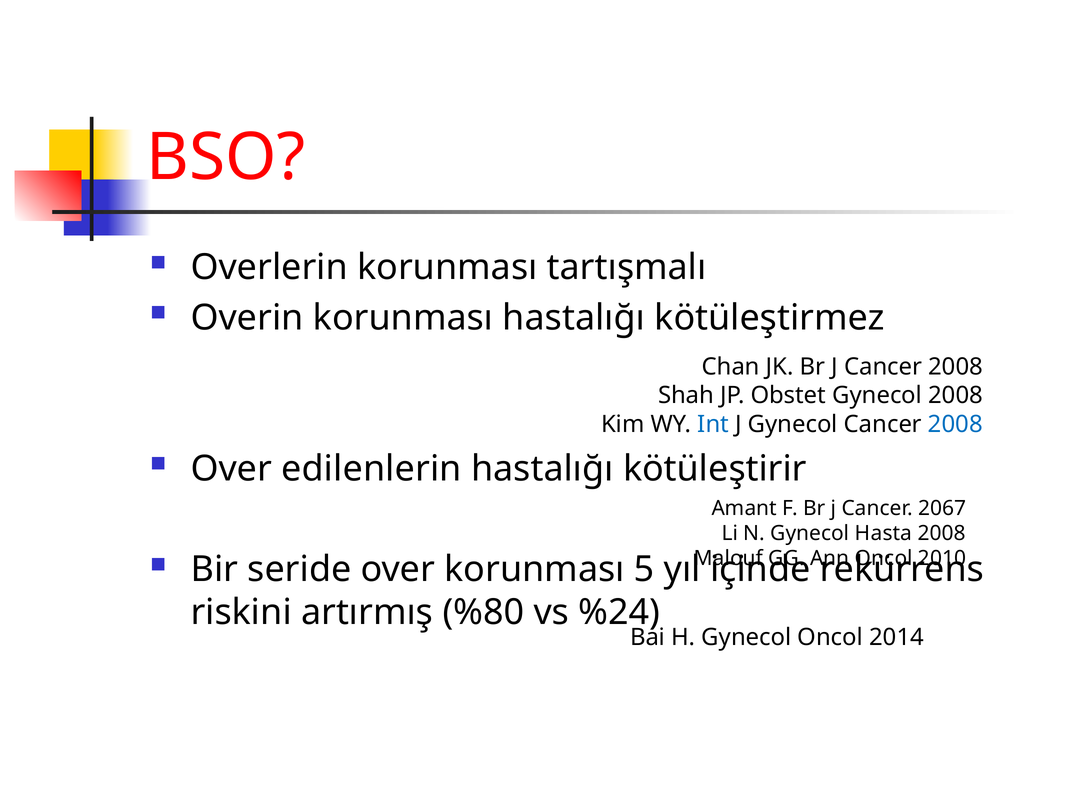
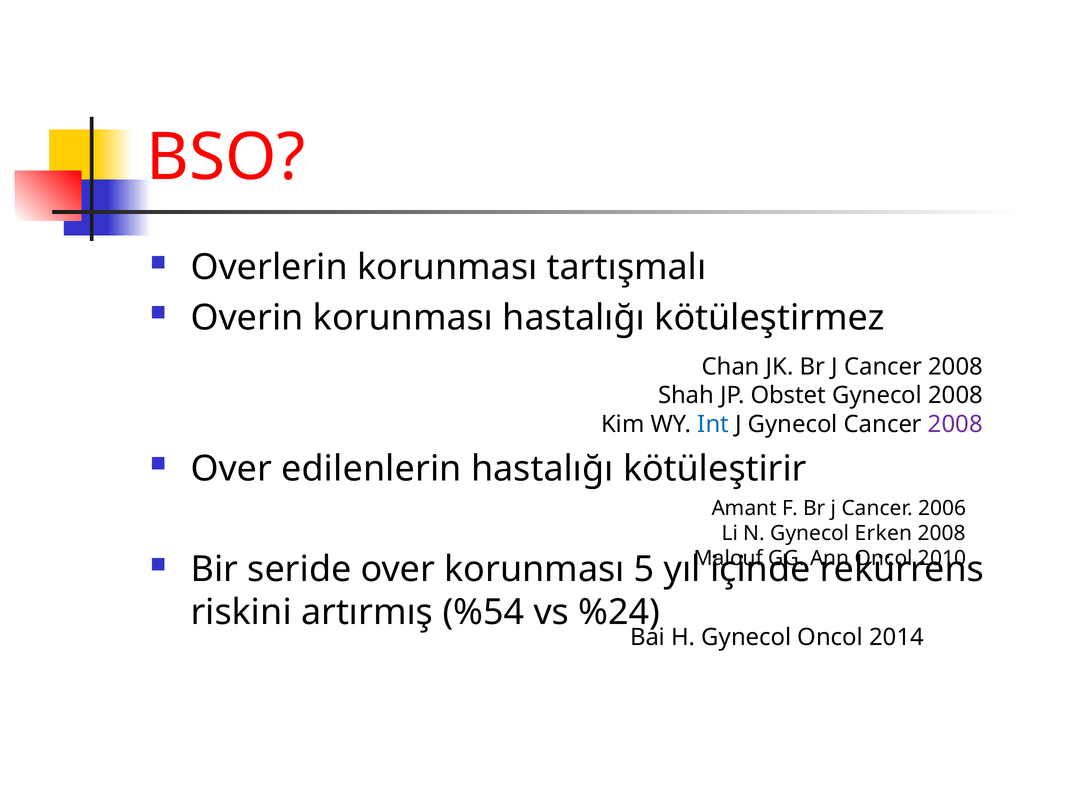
2008 colour: blue -> purple (955, 424)
2067: 2067 -> 2006 (942, 508)
Hasta: Hasta -> Erken (884, 533)
%80: %80 -> %54 (483, 612)
